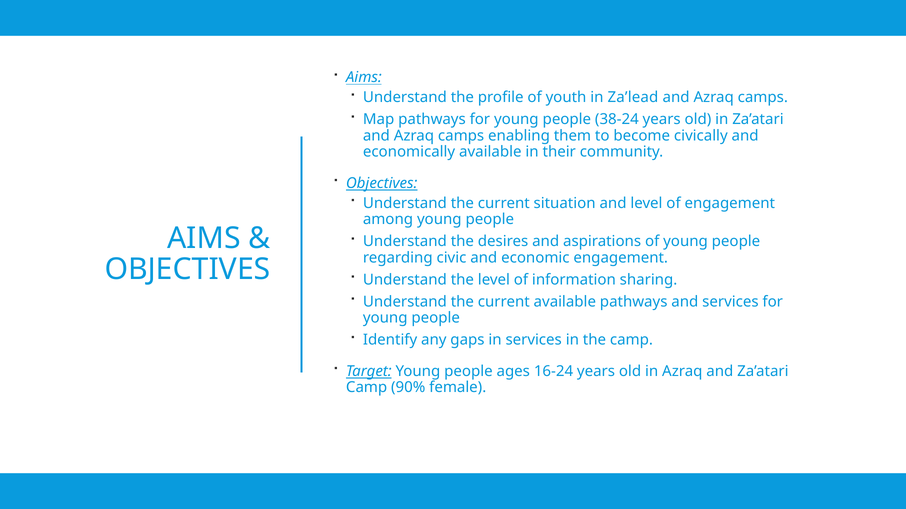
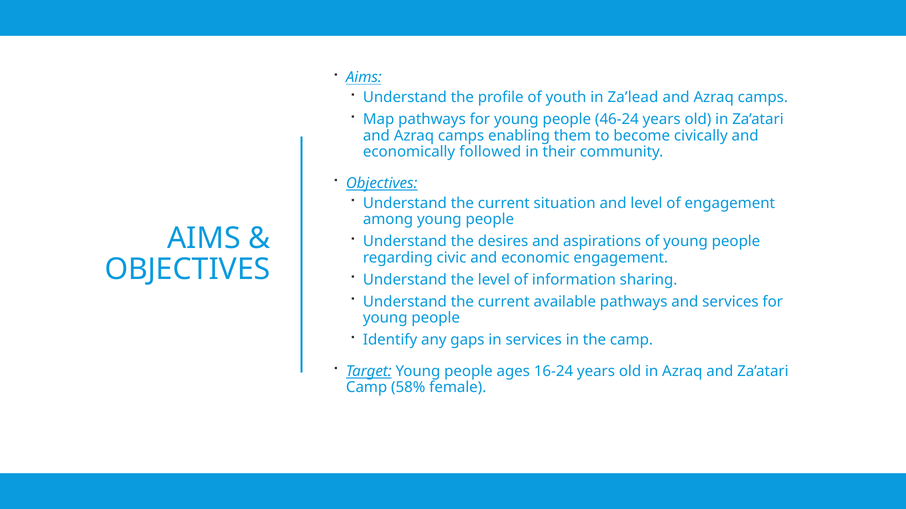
38-24: 38-24 -> 46-24 (617, 119)
economically available: available -> followed (490, 152)
90%: 90% -> 58% (408, 388)
